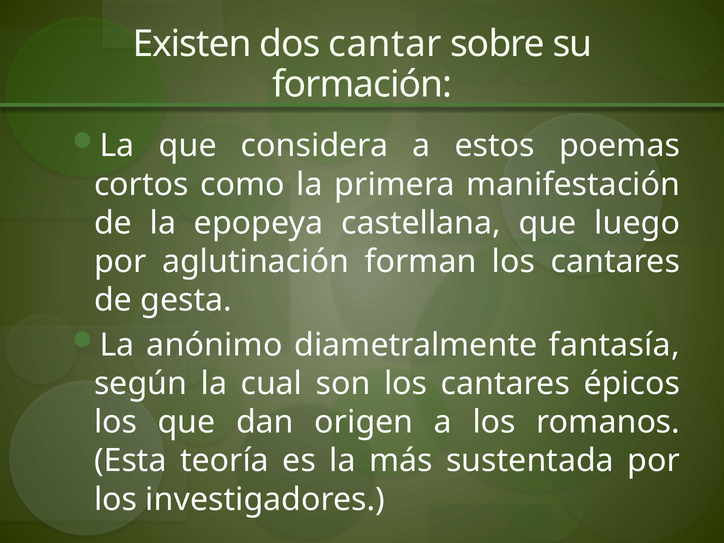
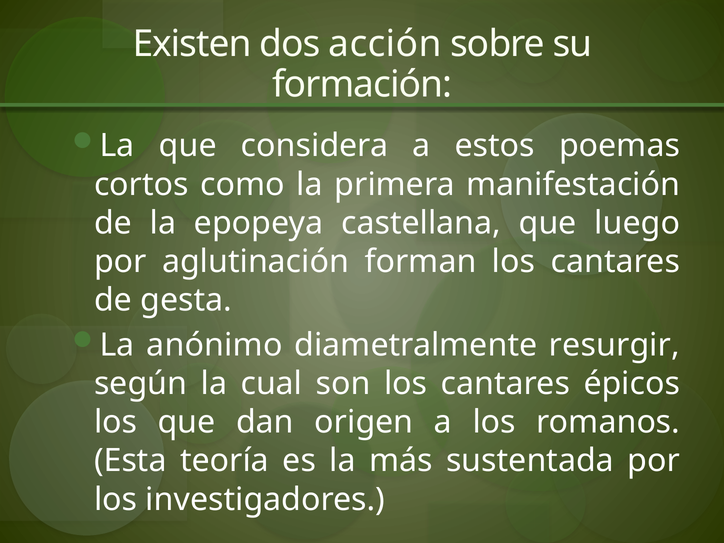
cantar: cantar -> acción (385, 44)
fantasía: fantasía -> resurgir (614, 345)
